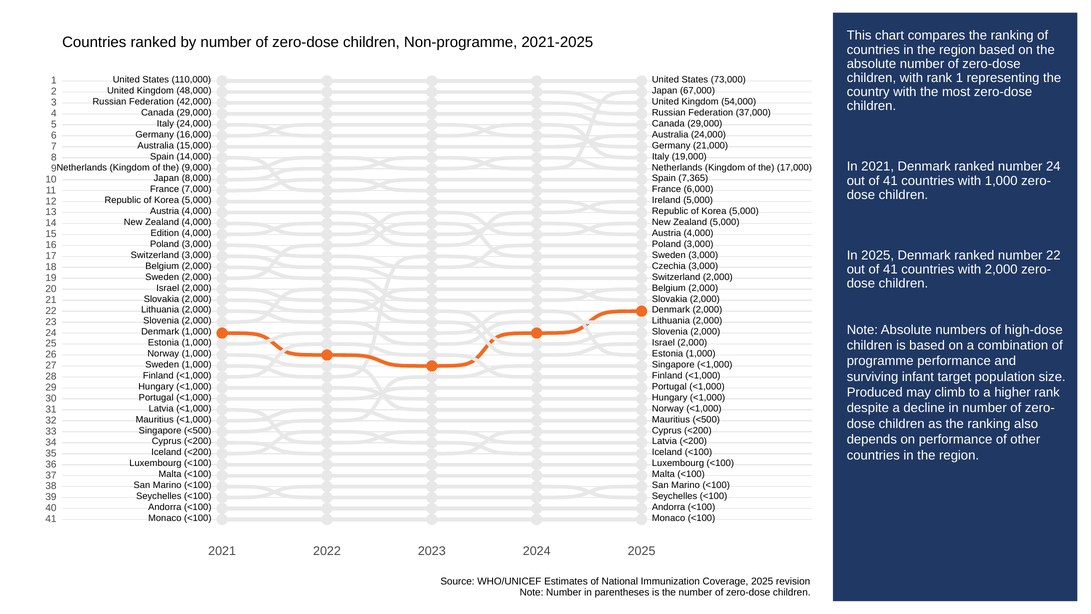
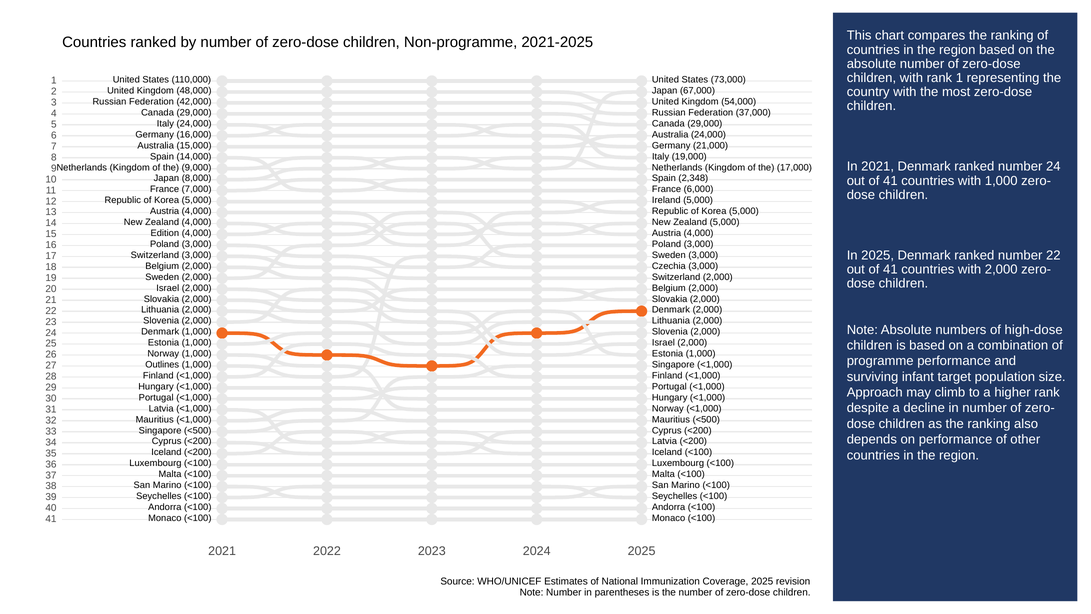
7,365: 7,365 -> 2,348 (693, 178)
Sweden: Sweden -> Outlines (162, 365)
Produced: Produced -> Approach (875, 392)
